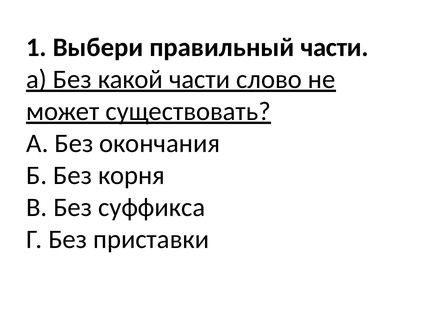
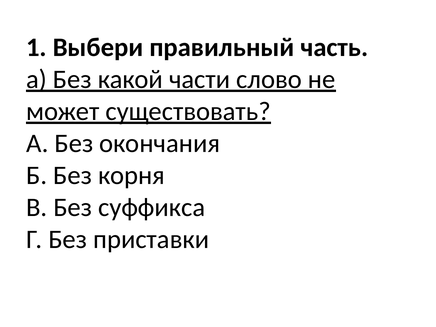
правильный части: части -> часть (334, 47)
